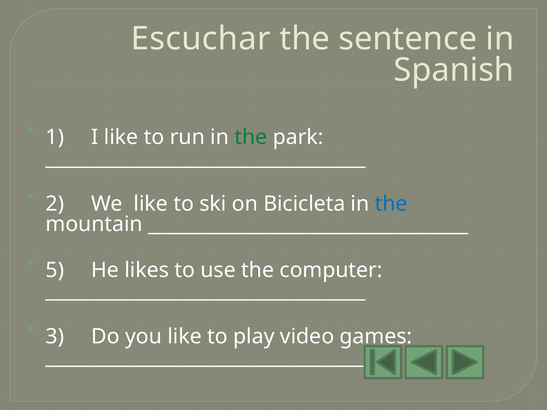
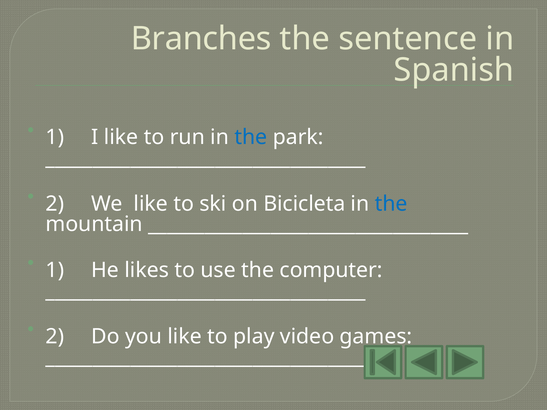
Escuchar: Escuchar -> Branches (201, 39)
the colour: green -> blue (251, 137)
5: 5 -> 1 (55, 270)
3: 3 -> 2 (55, 337)
